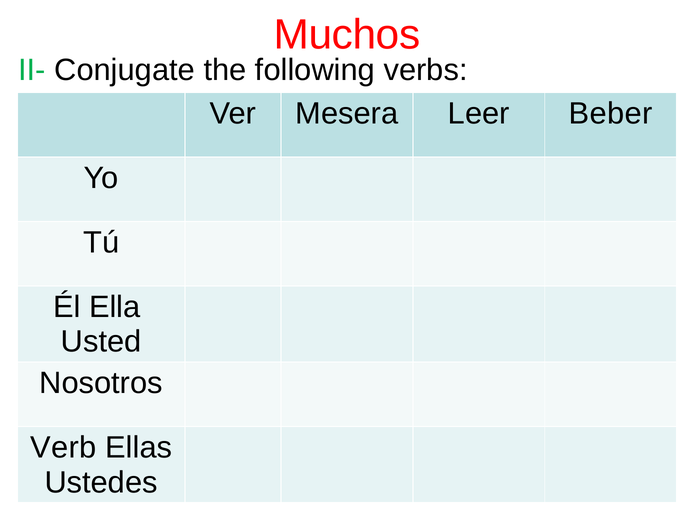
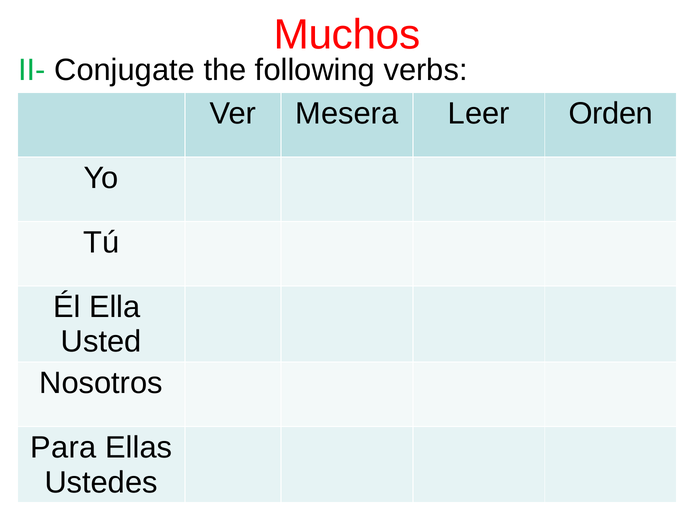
Beber: Beber -> Orden (611, 114)
Verb: Verb -> Para (63, 448)
